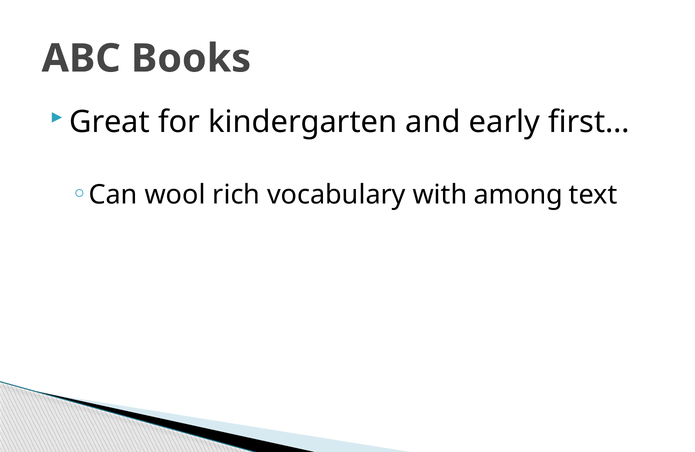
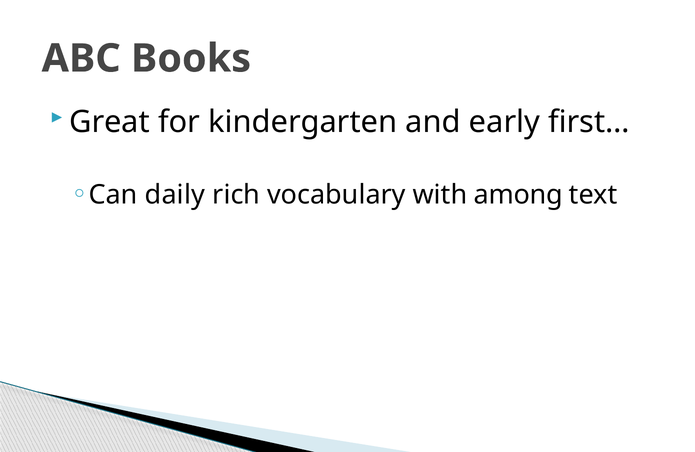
wool: wool -> daily (175, 195)
